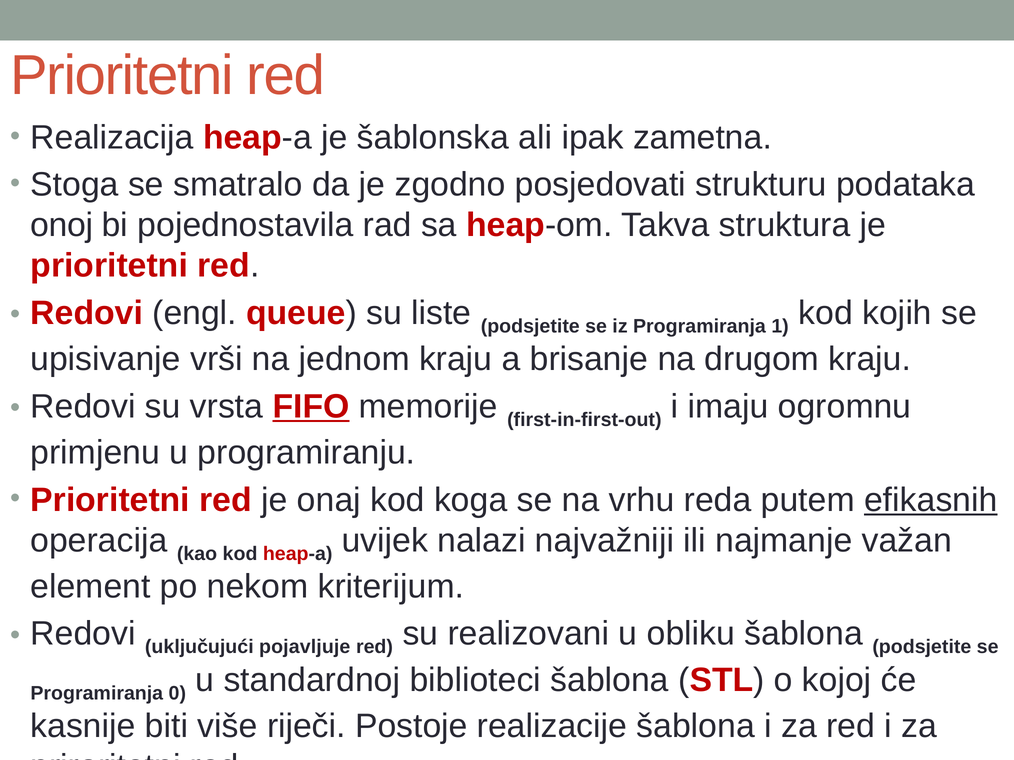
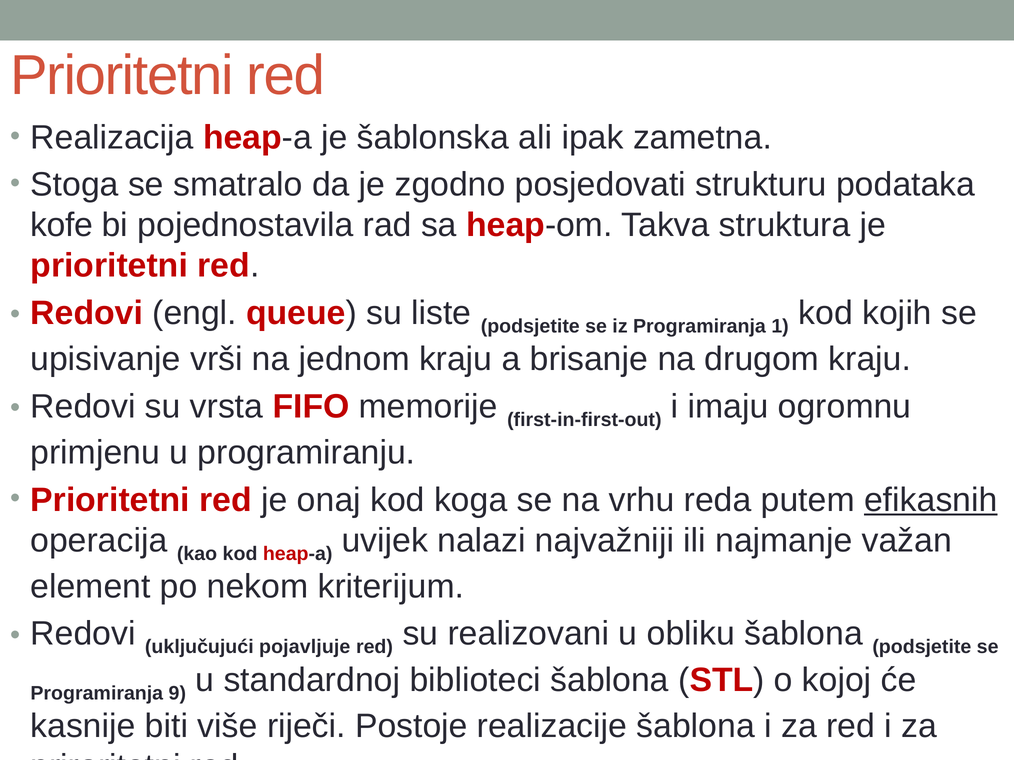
onoj: onoj -> kofe (62, 225)
FIFO underline: present -> none (311, 407)
0: 0 -> 9 (177, 694)
